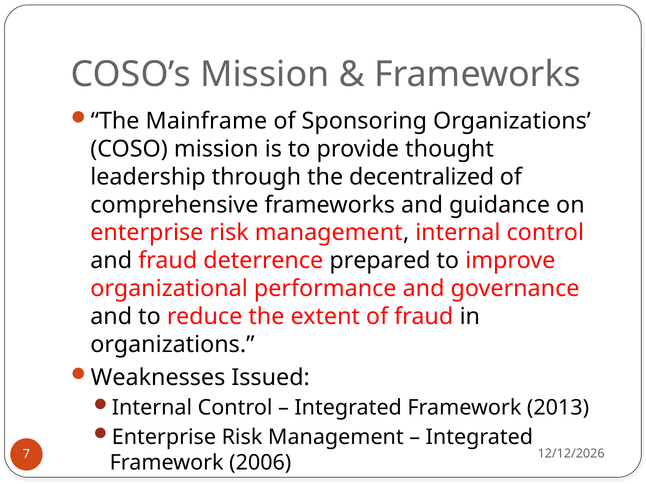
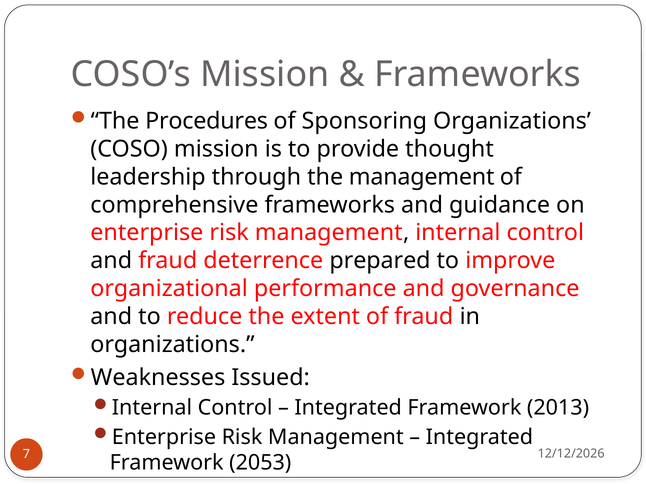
Mainframe: Mainframe -> Procedures (207, 121)
the decentralized: decentralized -> management (422, 177)
2006: 2006 -> 2053 (260, 463)
